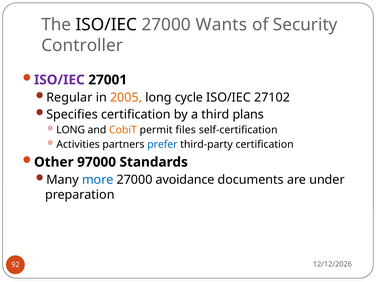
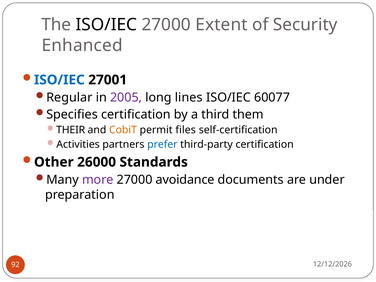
Wants: Wants -> Extent (221, 25)
Controller: Controller -> Enhanced (82, 45)
ISO/IEC colour: purple -> blue (59, 80)
2005 colour: orange -> purple (126, 97)
cycle: cycle -> lines (189, 97)
27102: 27102 -> 60077 (272, 97)
plans: plans -> them (248, 114)
LONG: LONG -> THEIR (71, 130)
97000: 97000 -> 26000 (97, 162)
more colour: blue -> purple (98, 180)
